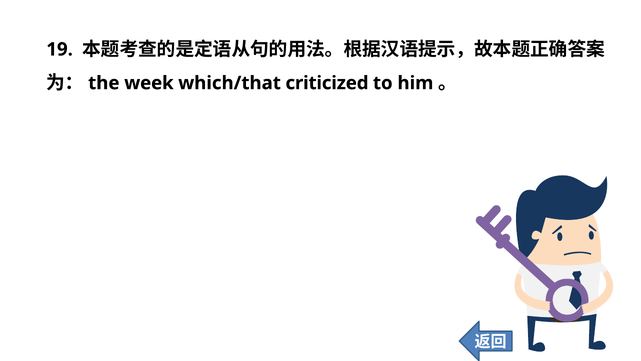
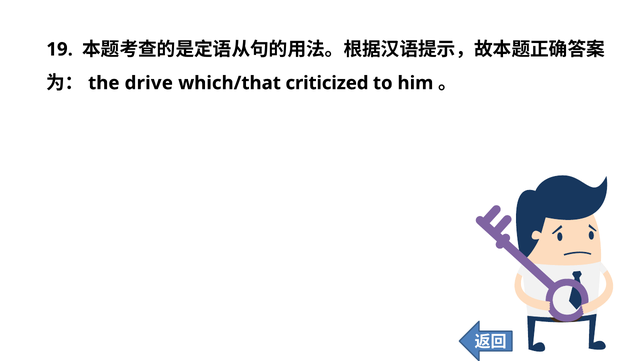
week: week -> drive (149, 83)
